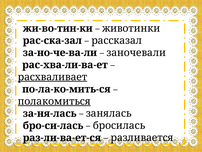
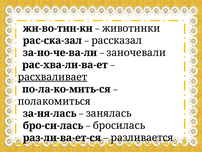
полакомиться underline: present -> none (54, 101)
